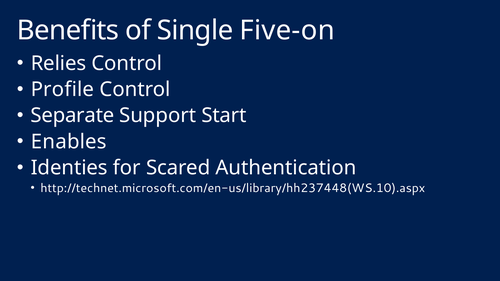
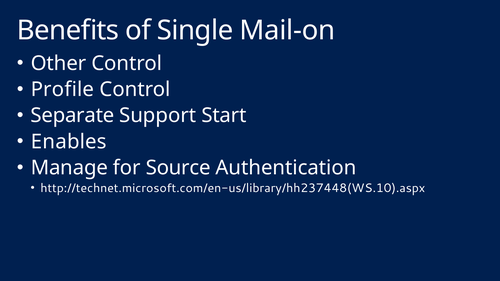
Five-on: Five-on -> Mail-on (287, 30)
Relies: Relies -> Other (58, 63)
Identies: Identies -> Manage (69, 168)
Scared: Scared -> Source (178, 168)
